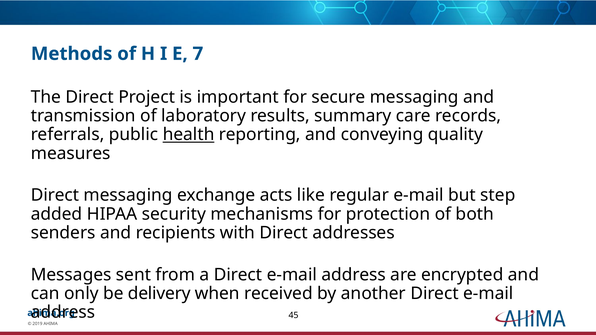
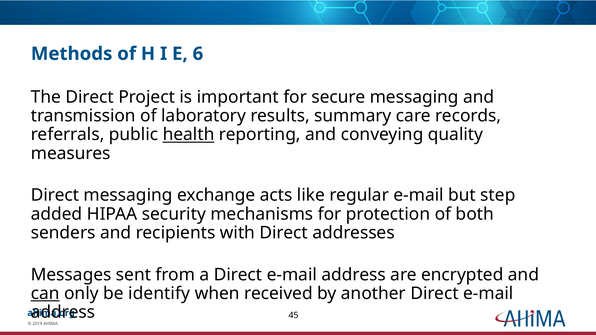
7: 7 -> 6 (198, 54)
can underline: none -> present (45, 294)
delivery: delivery -> identify (159, 294)
